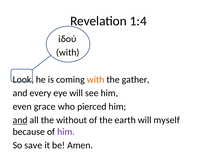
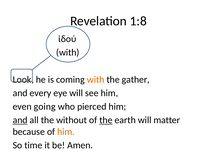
1:4: 1:4 -> 1:8 (138, 21)
grace: grace -> going (45, 106)
the underline: none -> present (106, 120)
myself: myself -> matter (167, 120)
him colour: purple -> orange (66, 132)
save: save -> time (33, 145)
